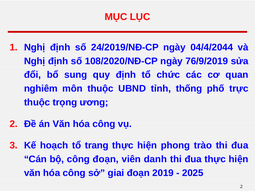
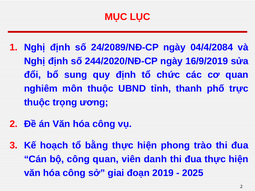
24/2019/NĐ-CP: 24/2019/NĐ-CP -> 24/2089/NĐ-CP (125, 47)
04/4/2044: 04/4/2044 -> 04/4/2084 (212, 47)
108/2020/NĐ-CP: 108/2020/NĐ-CP -> 244/2020/NĐ-CP (121, 61)
76/9/2019: 76/9/2019 -> 16/9/2019 (207, 61)
thống: thống -> thanh (189, 89)
trang: trang -> bằng (97, 146)
công đoạn: đoạn -> quan (106, 159)
